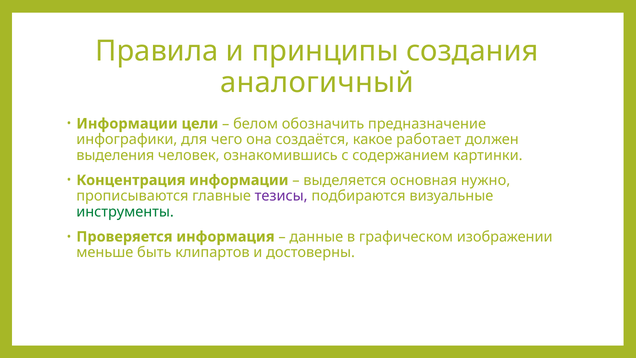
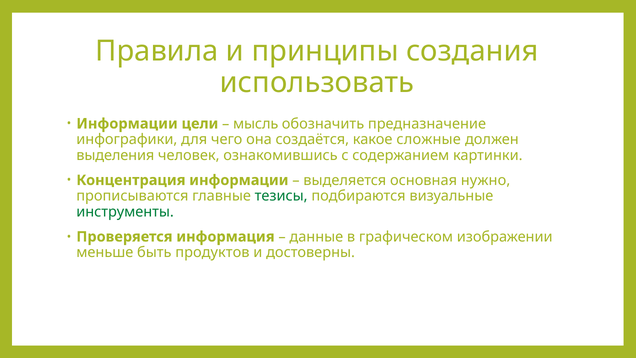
аналогичный: аналогичный -> использовать (317, 83)
белом: белом -> мысль (256, 124)
работает: работает -> сложные (429, 139)
тезисы colour: purple -> green (281, 196)
клипартов: клипартов -> продуктов (212, 252)
